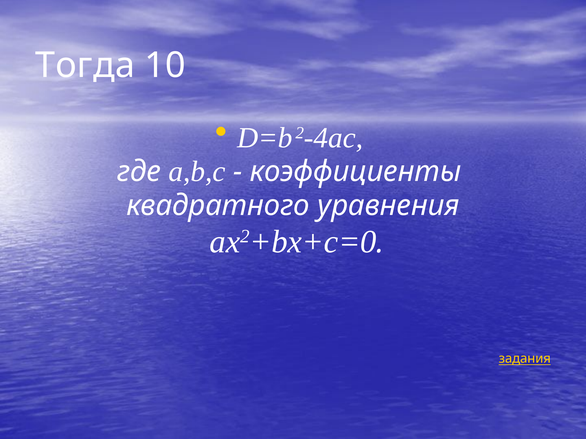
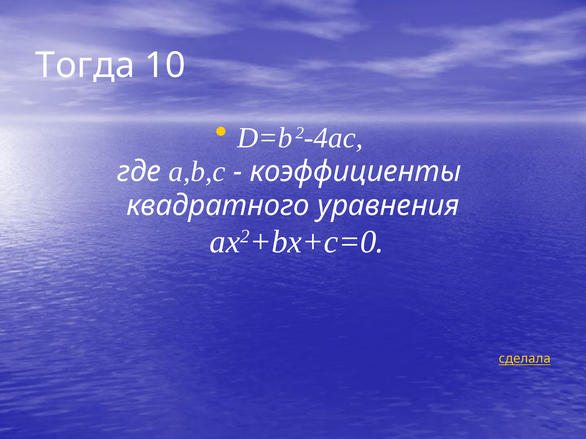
задания: задания -> сделала (525, 359)
